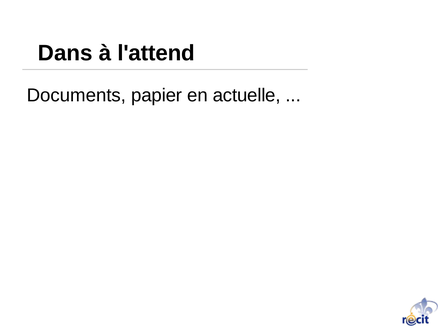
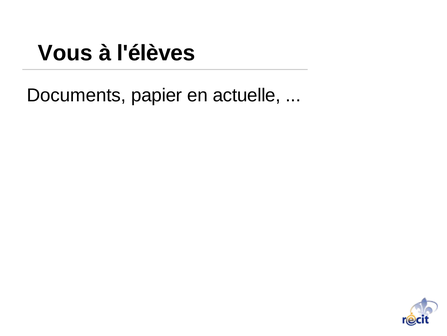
Dans: Dans -> Vous (65, 53)
l'attend: l'attend -> l'élèves (156, 53)
